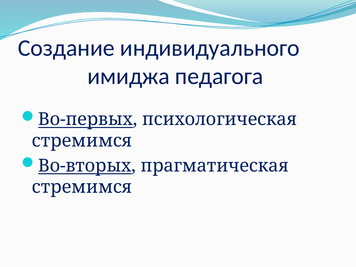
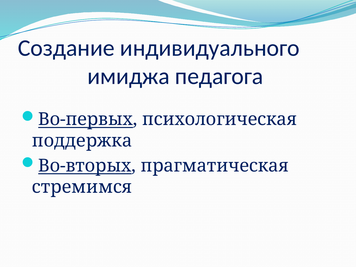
стремимся: стремимся -> поддержка (82, 141)
